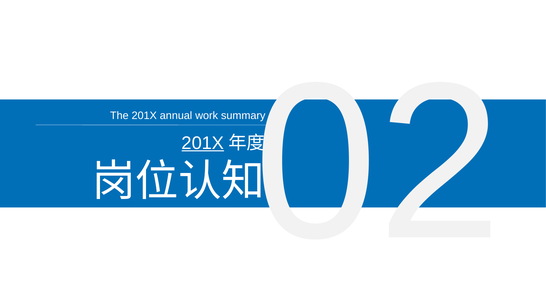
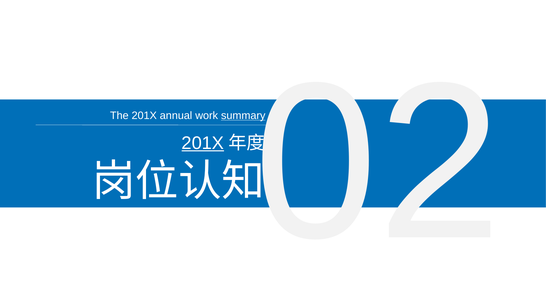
summary underline: none -> present (243, 116)
